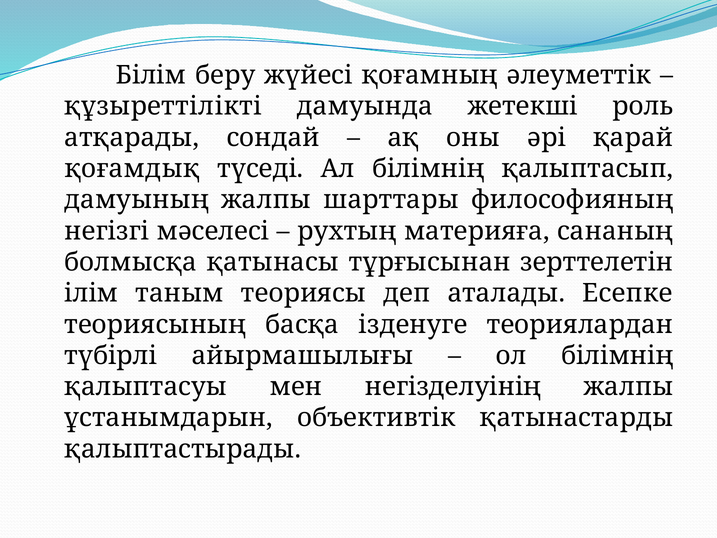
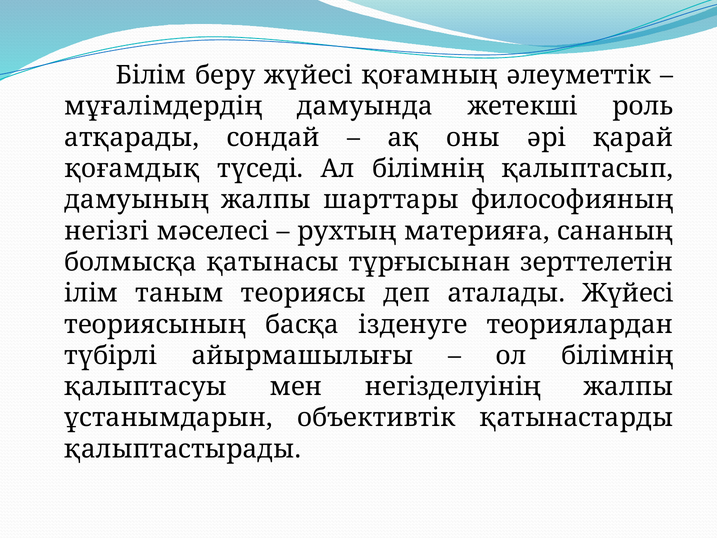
құзыреттілікті: құзыреттілікті -> мұғалімдердің (163, 106)
аталады Есепке: Есепке -> Жүйесi (628, 293)
